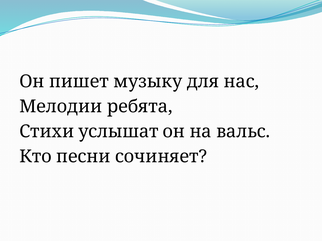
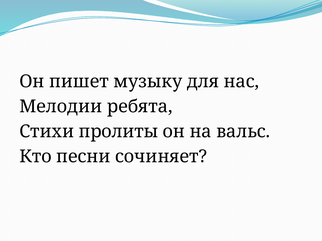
услышат: услышат -> пролиты (118, 132)
